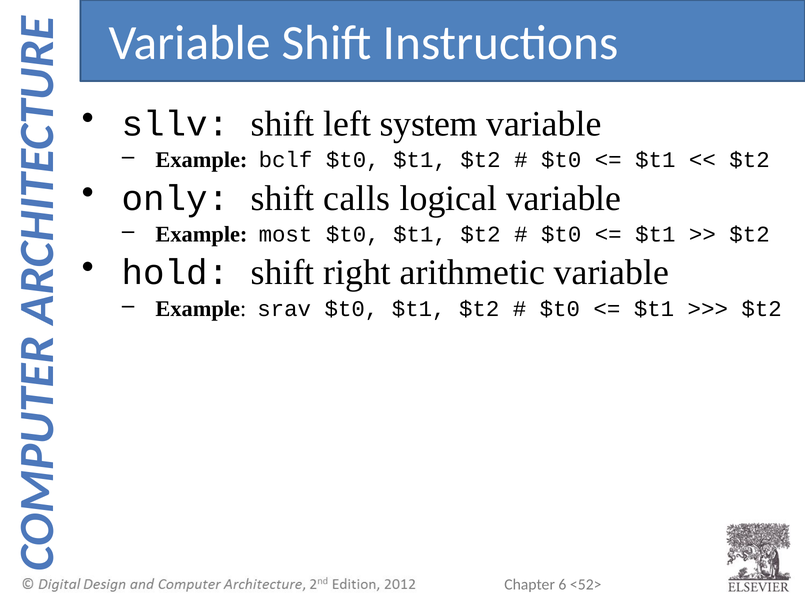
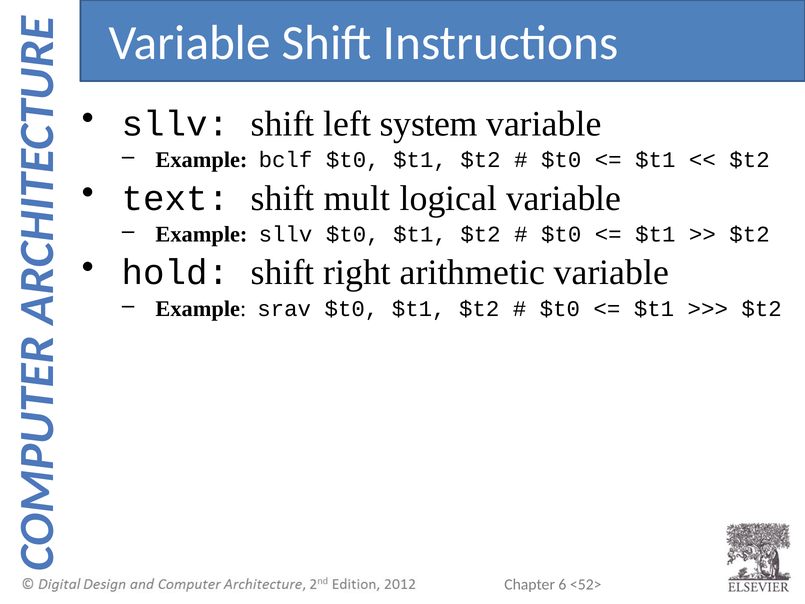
only: only -> text (176, 198)
calls: calls -> mult (357, 198)
Example most: most -> sllv (285, 234)
